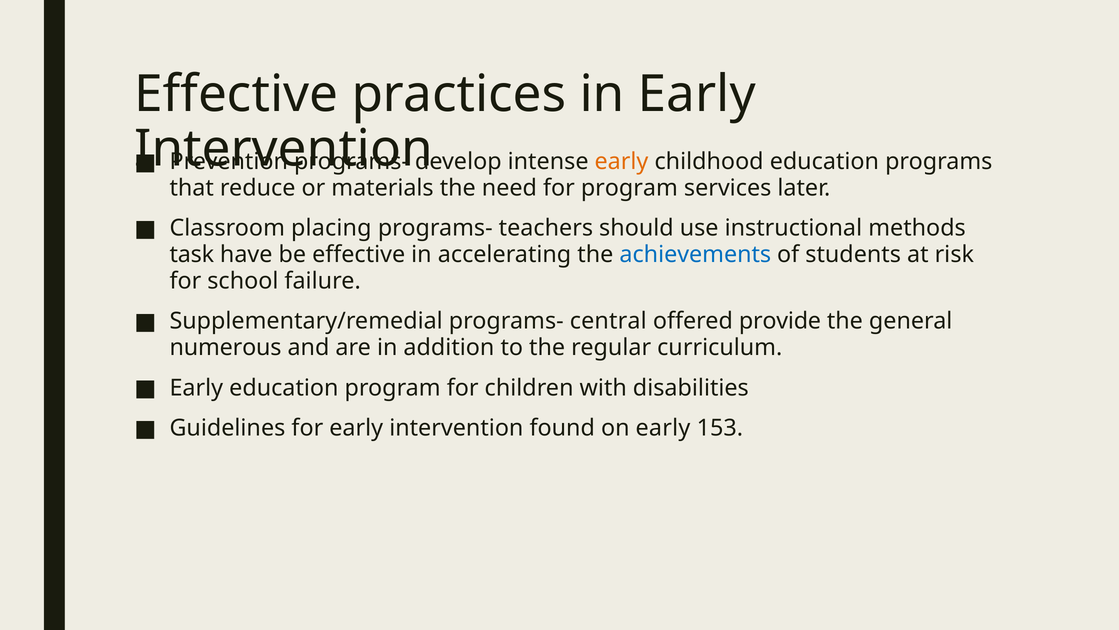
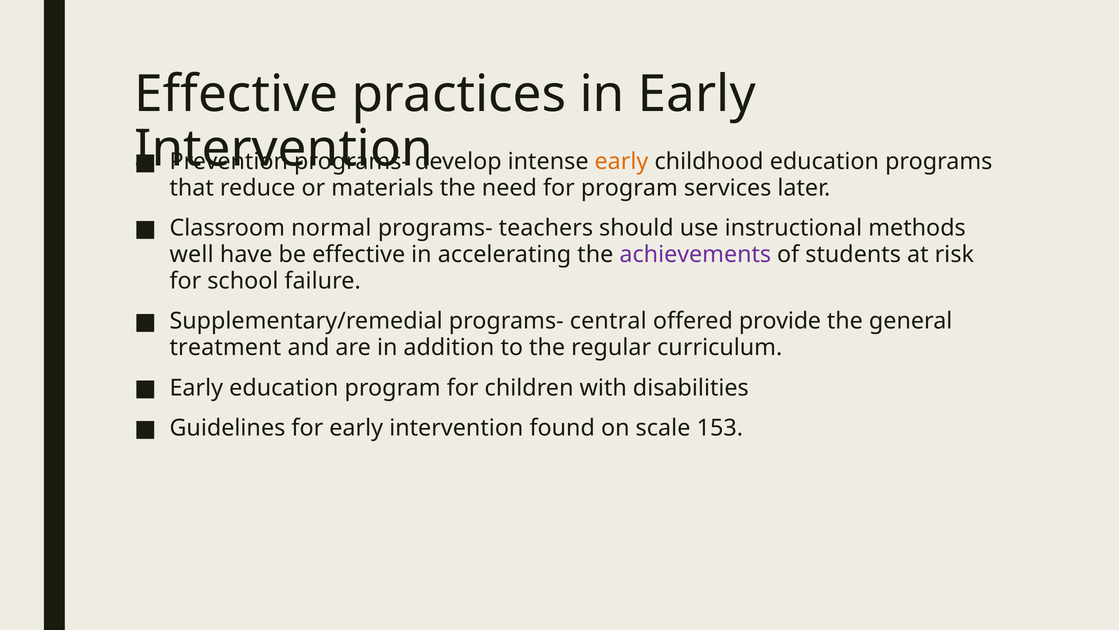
placing: placing -> normal (331, 228)
task: task -> well (192, 254)
achievements colour: blue -> purple (695, 254)
numerous: numerous -> treatment (225, 347)
on early: early -> scale (663, 428)
